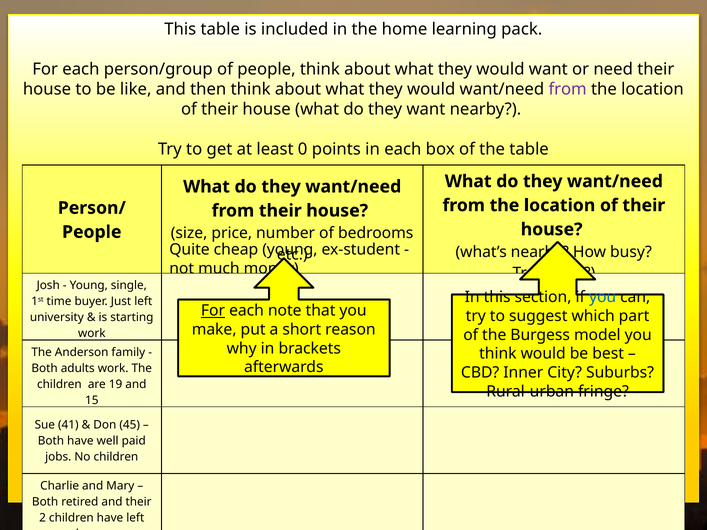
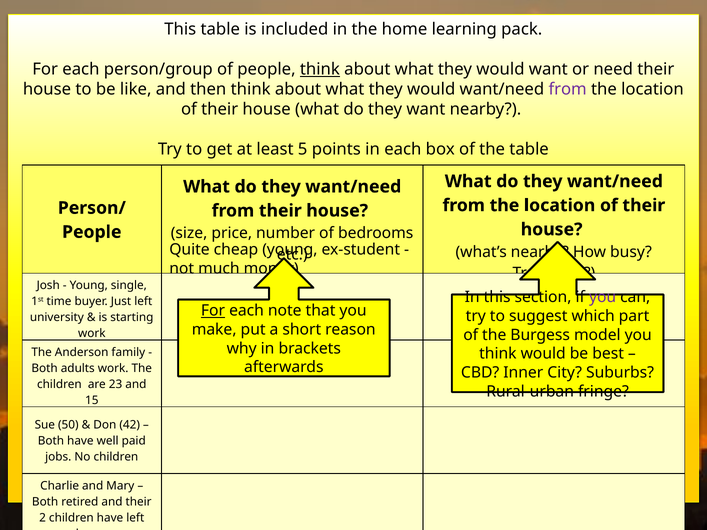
think underline: none -> present (320, 69)
0: 0 -> 5 (303, 149)
you colour: blue -> purple (603, 297)
19: 19 -> 23 (116, 384)
41: 41 -> 50 (68, 425)
45: 45 -> 42 (130, 425)
